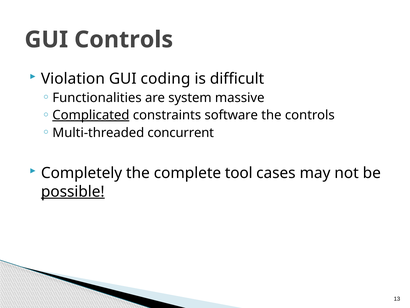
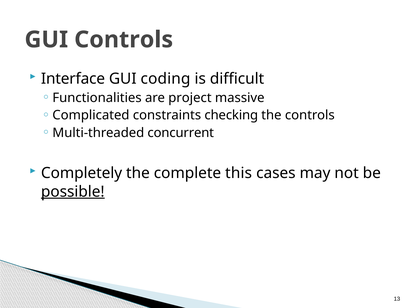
Violation: Violation -> Interface (73, 79)
system: system -> project (190, 98)
Complicated underline: present -> none (91, 115)
software: software -> checking (231, 115)
tool: tool -> this (239, 173)
